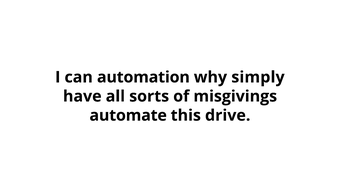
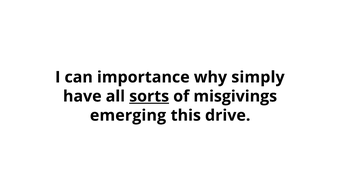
automation: automation -> importance (143, 77)
sorts underline: none -> present (149, 96)
automate: automate -> emerging (128, 116)
